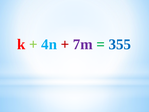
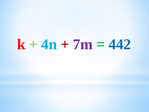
355: 355 -> 442 (120, 44)
